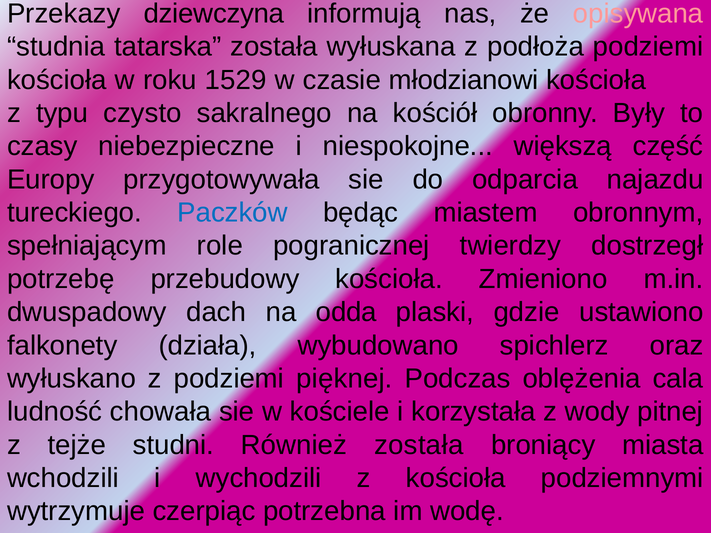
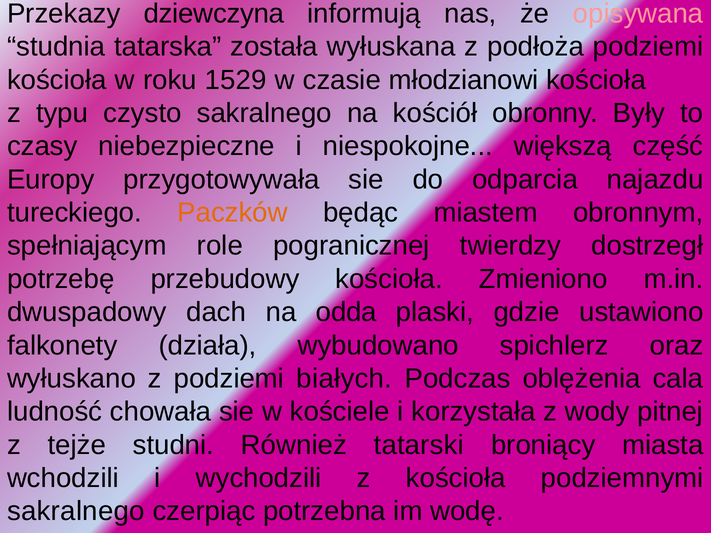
Paczków colour: blue -> orange (233, 213)
pięknej: pięknej -> białych (344, 379)
Również została: została -> tatarski (419, 445)
wytrzymuje: wytrzymuje -> sakralnego (76, 512)
